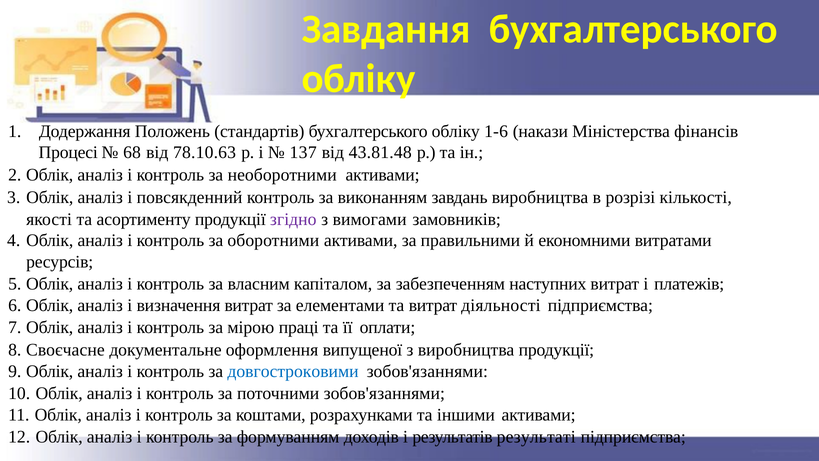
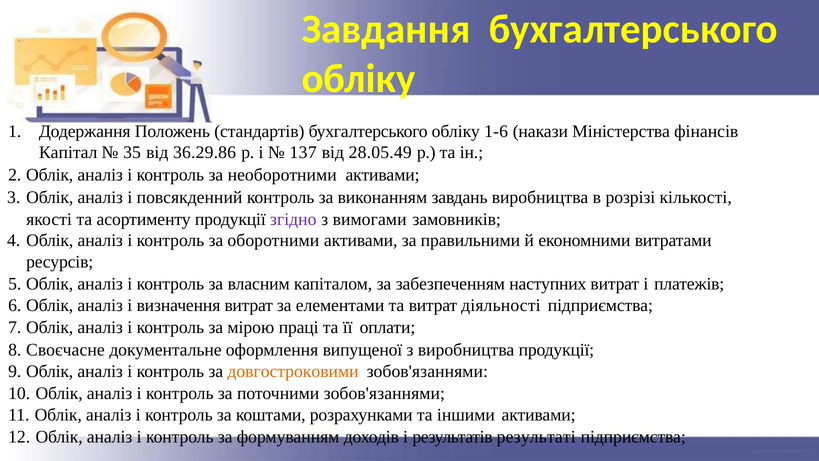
Процесі: Процесі -> Капітал (68, 153)
68: 68 -> 35 (132, 153)
78.10.63: 78.10.63 -> 36.29.86 (205, 153)
43.81.48: 43.81.48 -> 28.05.49 (380, 153)
довгостроковими colour: blue -> orange (293, 371)
